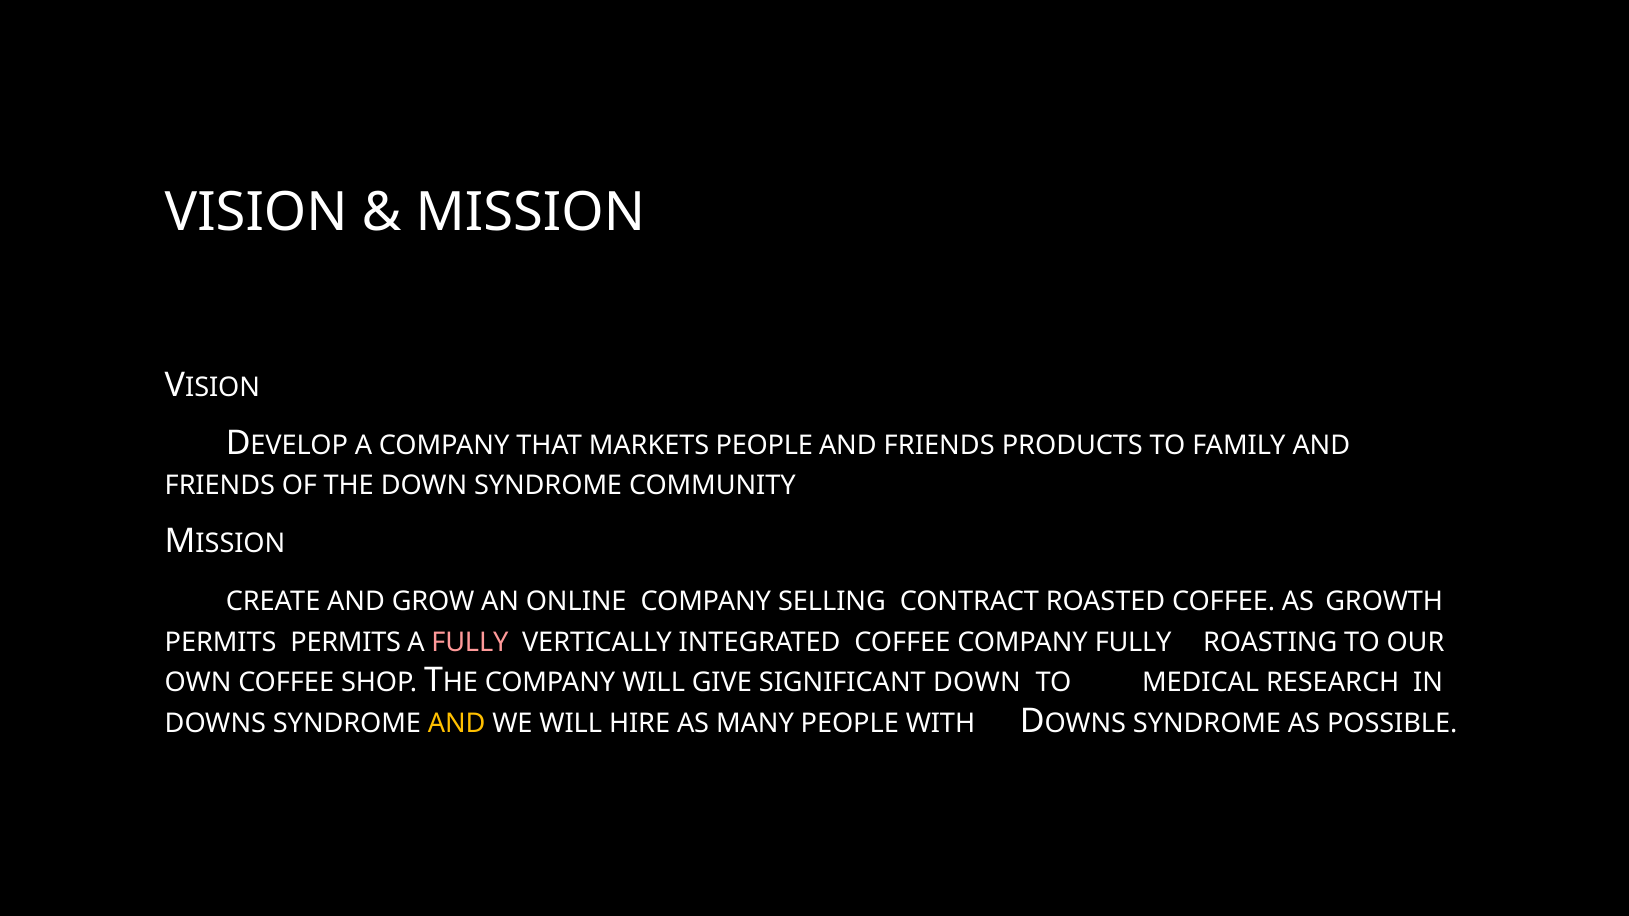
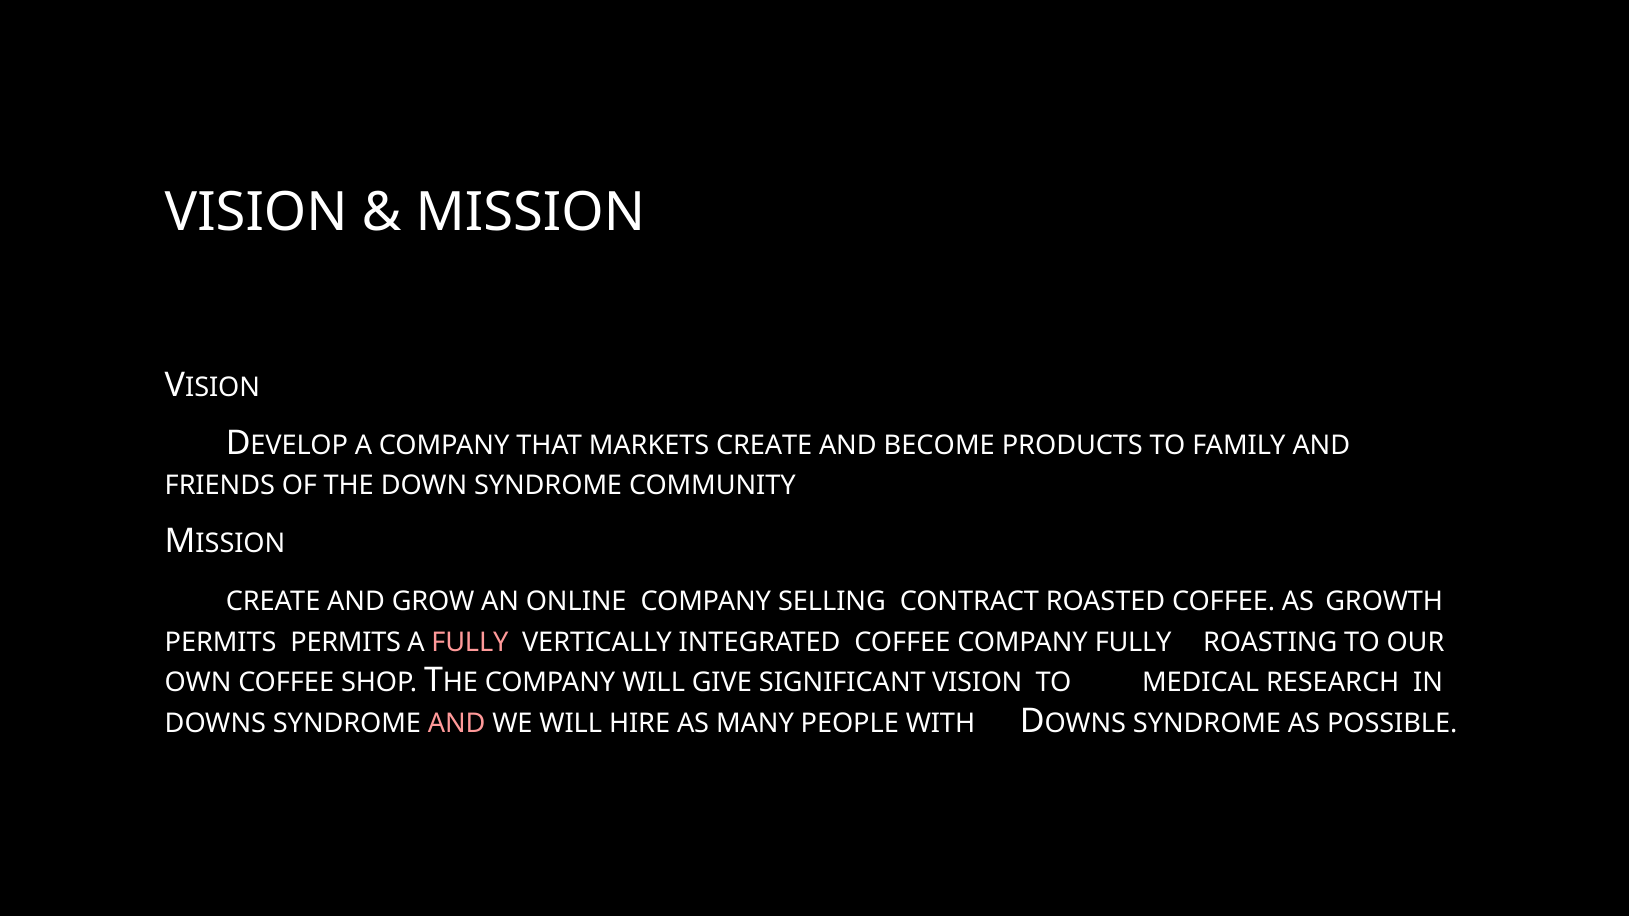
MARKETS PEOPLE: PEOPLE -> CREATE (764, 445)
FRIENDS: FRIENDS -> BECOME (939, 445)
SIGNIFICANT DOWN: DOWN -> VISION (977, 683)
AND colour: yellow -> pink (457, 724)
